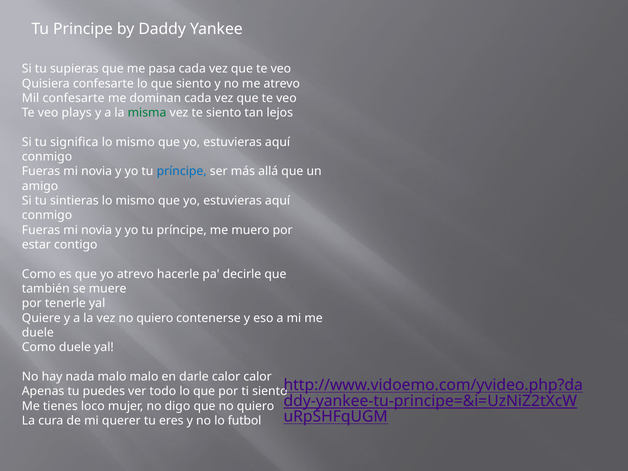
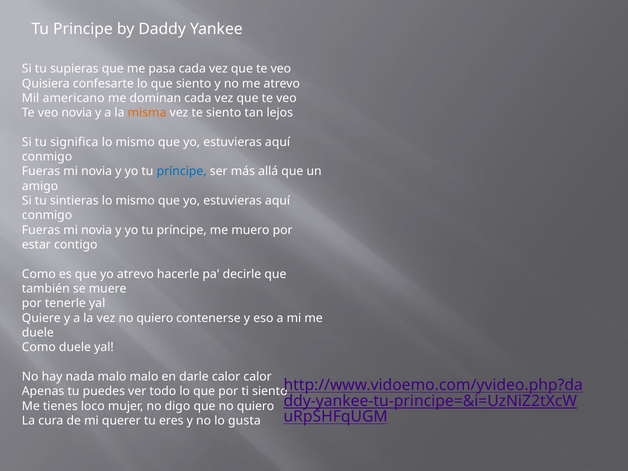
Mil confesarte: confesarte -> americano (74, 98)
veo plays: plays -> novia (77, 113)
misma colour: green -> orange (147, 113)
futbol: futbol -> gusta (244, 421)
